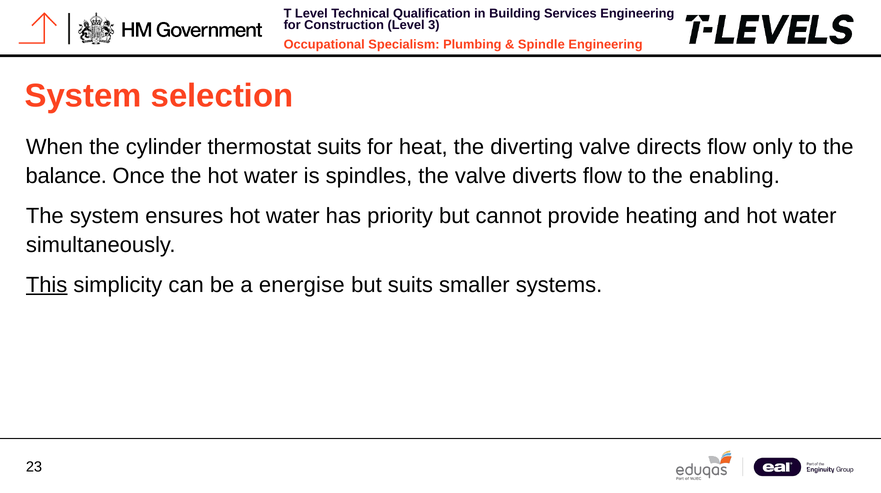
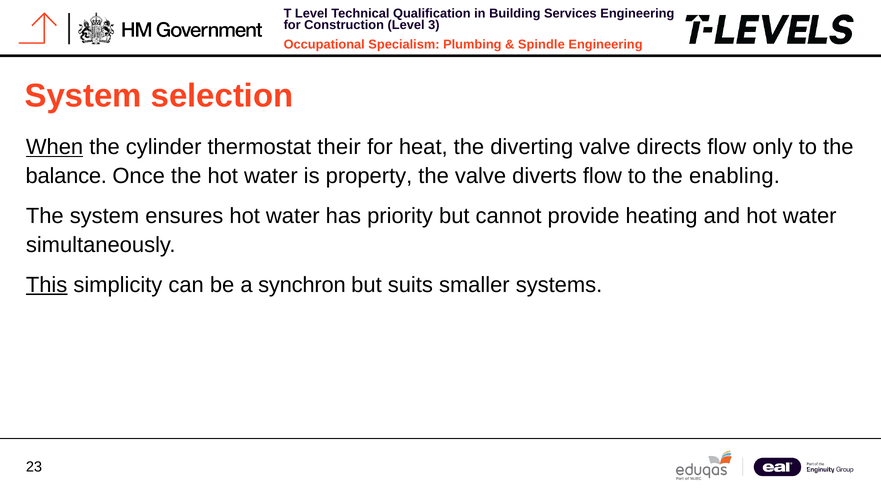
When underline: none -> present (55, 147)
thermostat suits: suits -> their (339, 147)
spindles: spindles -> property (369, 176)
energise: energise -> synchron (302, 285)
